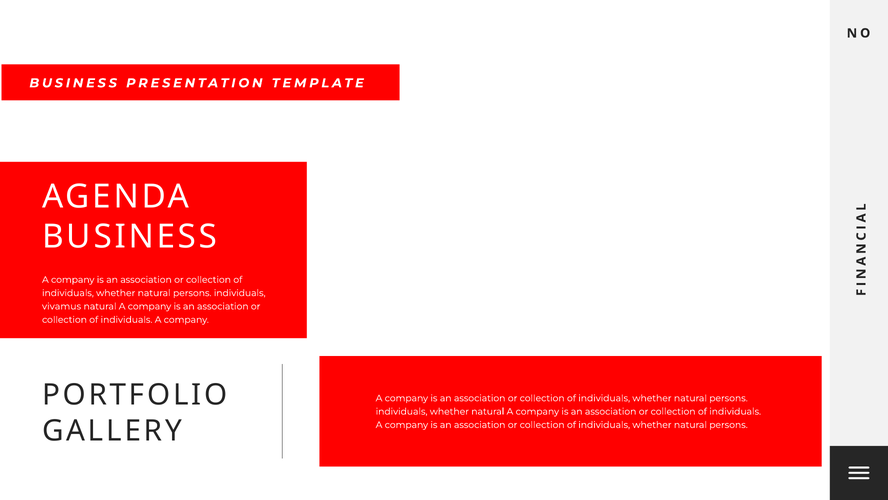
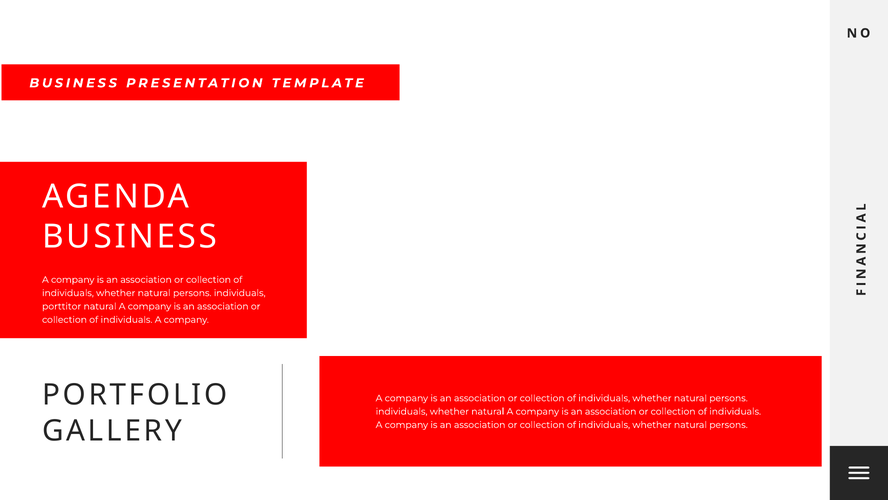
vivamus: vivamus -> porttitor (62, 306)
